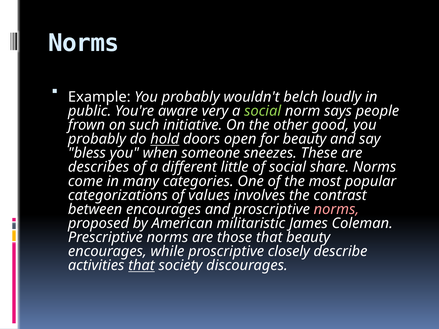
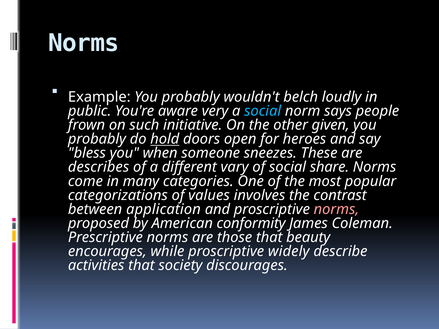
social colour: light green -> light blue (263, 111)
good: good -> given (331, 125)
for beauty: beauty -> heroes (304, 139)
little: little -> vary (235, 167)
between encourages: encourages -> application (163, 209)
militaristic: militaristic -> conformity (251, 223)
closely: closely -> widely (289, 252)
that underline: present -> none (141, 266)
